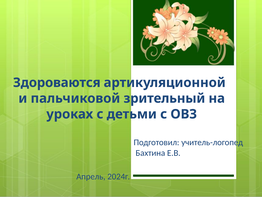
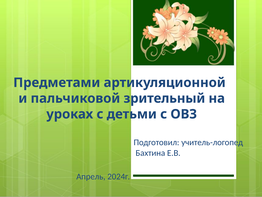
Здороваются: Здороваются -> Предметами (57, 82)
